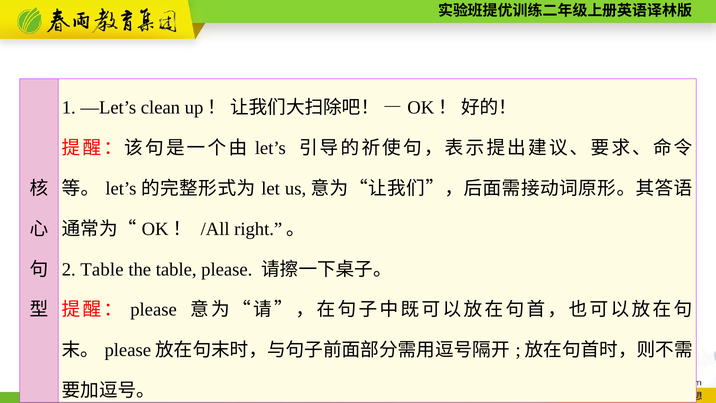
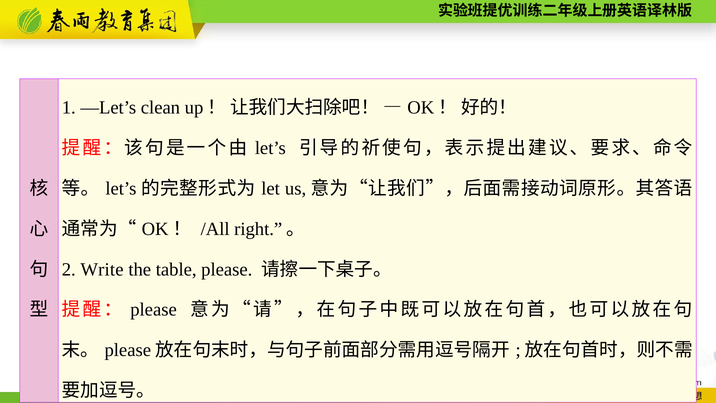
2 Table: Table -> Write (102, 269)
